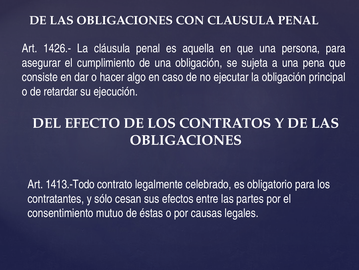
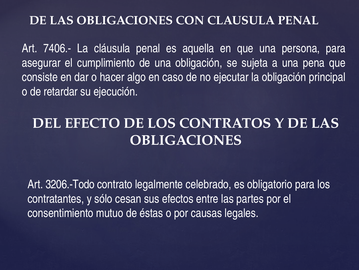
1426.-: 1426.- -> 7406.- (57, 48)
1413.-Todo: 1413.-Todo -> 3206.-Todo (70, 184)
